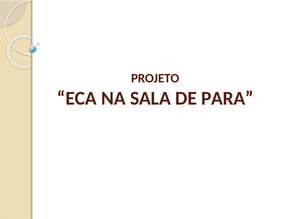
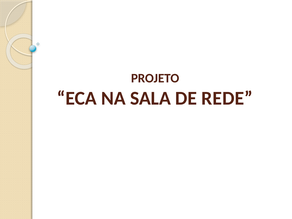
PARA: PARA -> REDE (227, 98)
